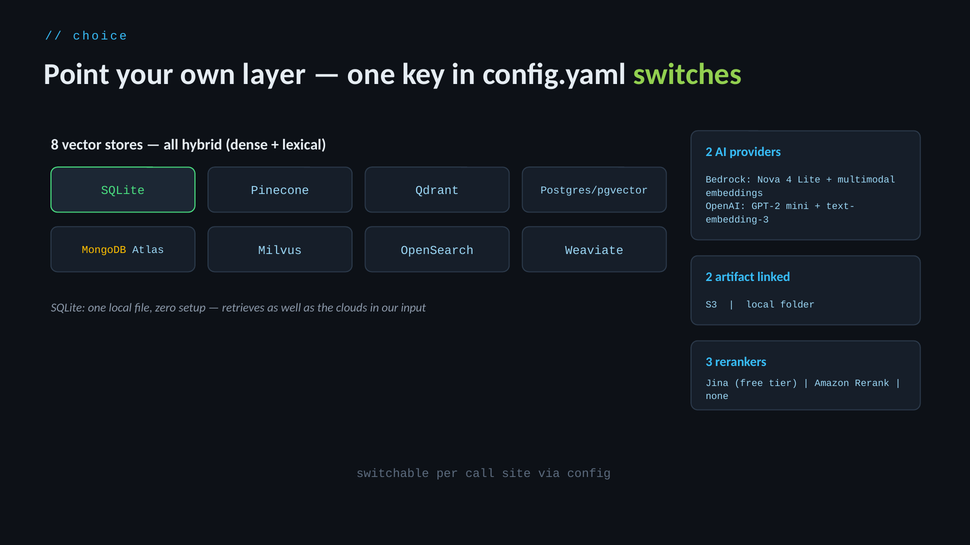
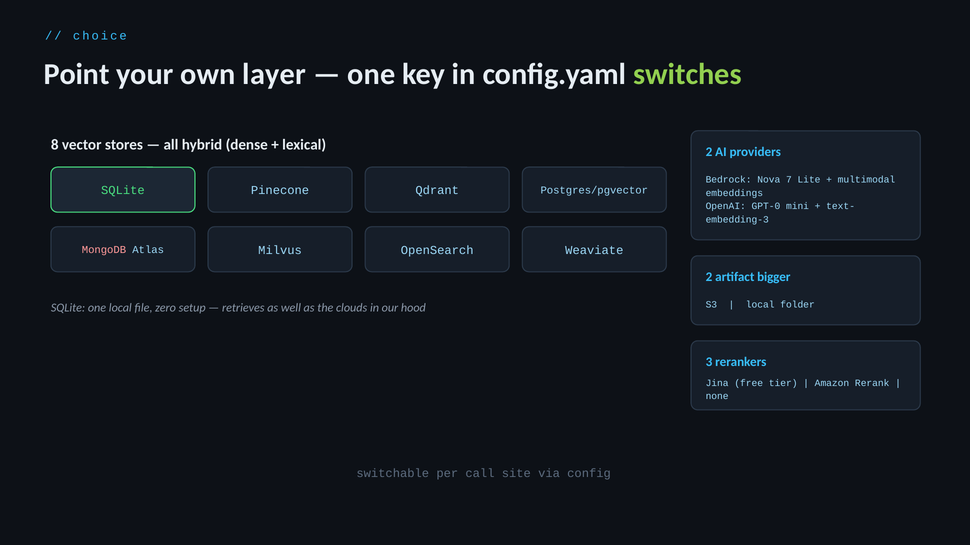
4: 4 -> 7 (789, 180)
GPT-2: GPT-2 -> GPT-0 (766, 206)
MongoDB colour: yellow -> pink (104, 250)
linked: linked -> bigger (774, 277)
input: input -> hood (413, 308)
